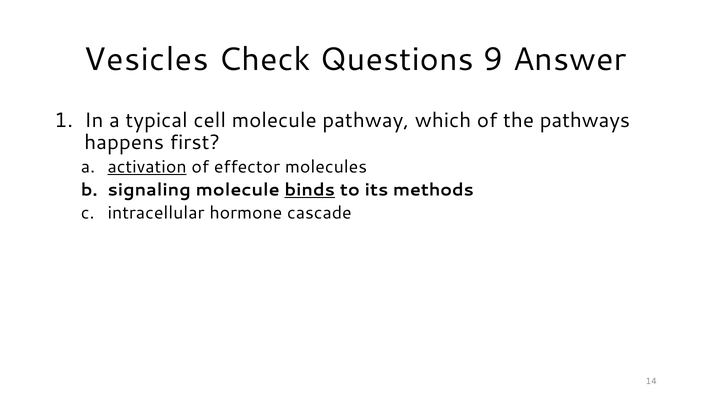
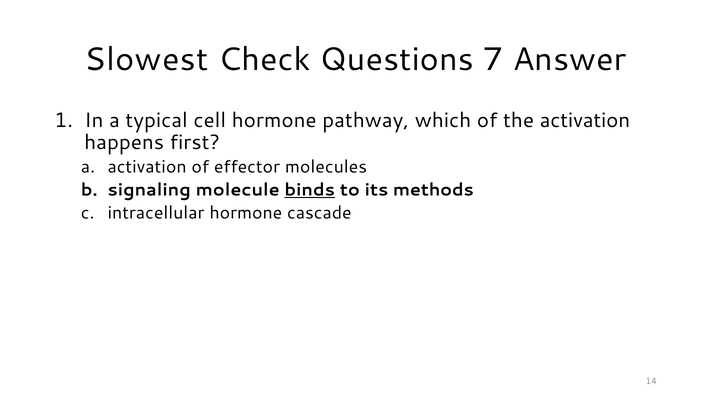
Vesicles: Vesicles -> Slowest (146, 60)
9: 9 -> 7 (493, 60)
cell molecule: molecule -> hormone (274, 120)
the pathways: pathways -> activation (585, 120)
activation underline: present -> none (147, 167)
